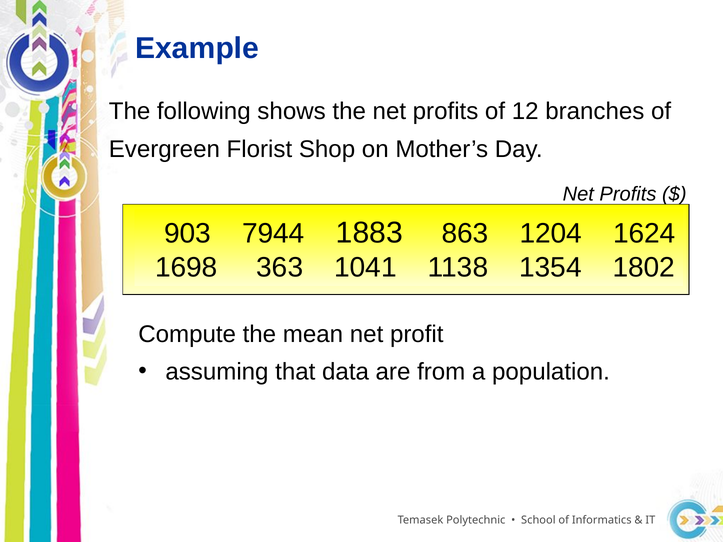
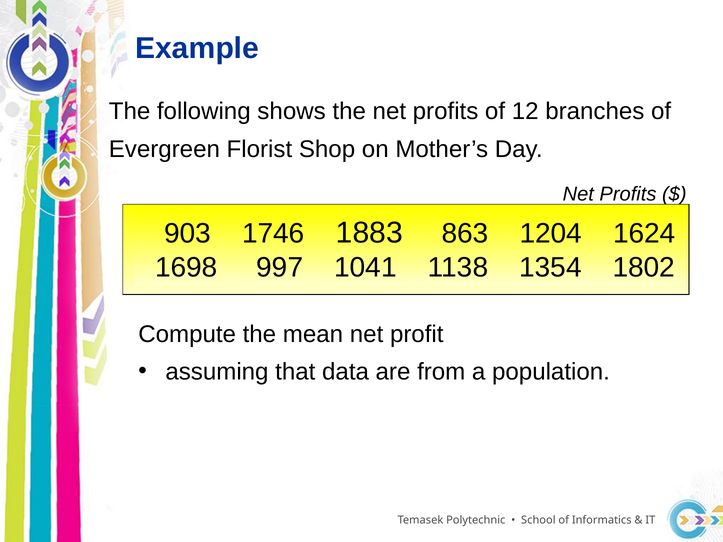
7944: 7944 -> 1746 (273, 233)
363: 363 -> 997 (280, 268)
